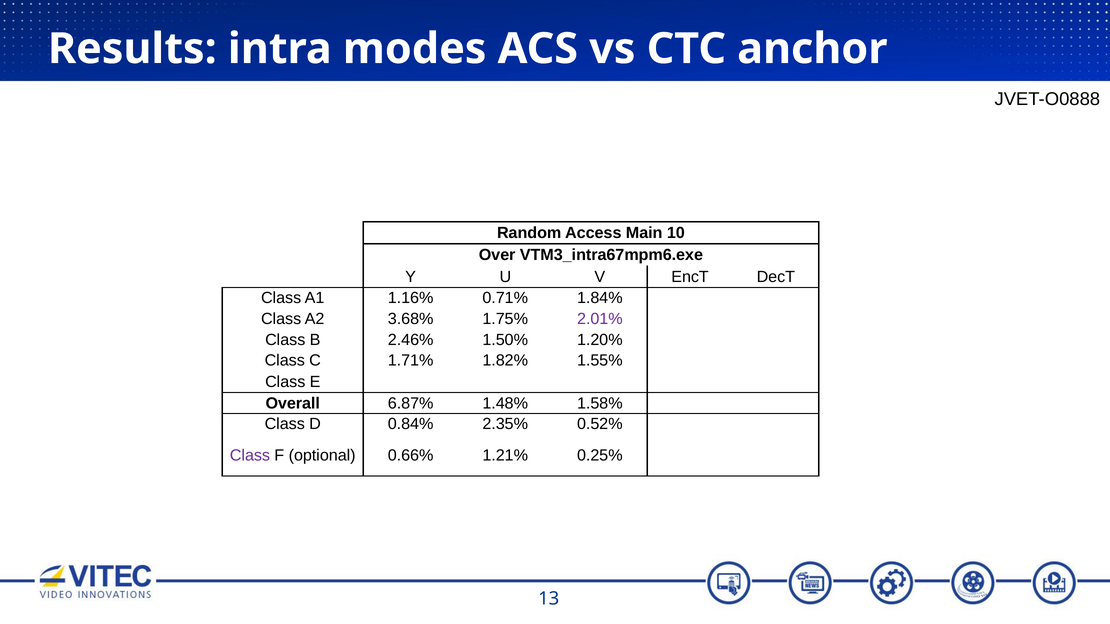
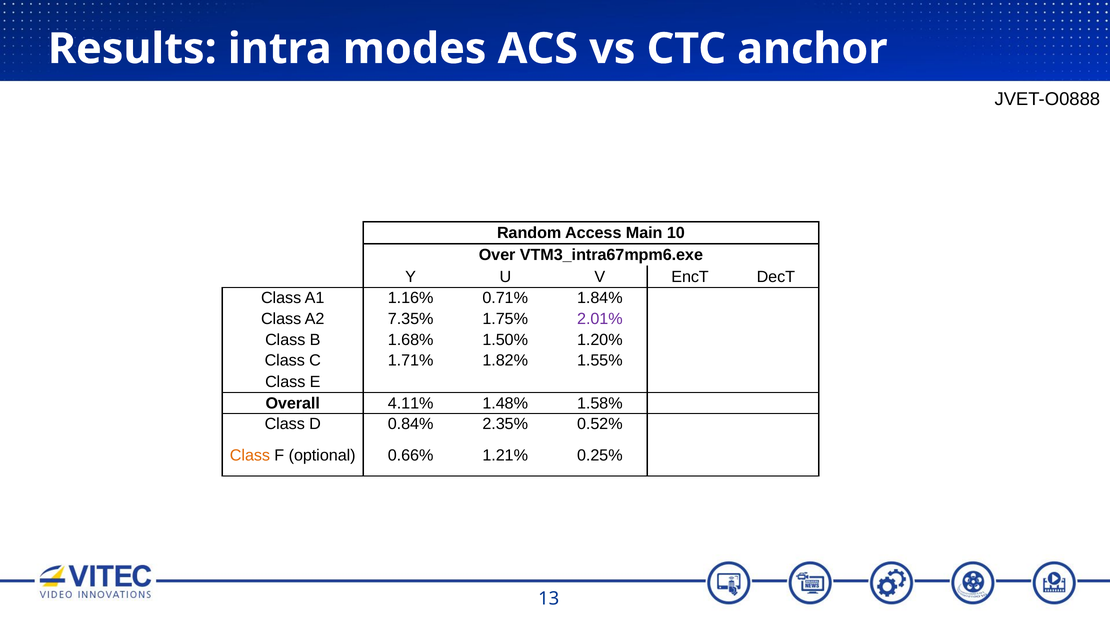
3.68%: 3.68% -> 7.35% (411, 319)
2.46%: 2.46% -> 1.68% (411, 340)
6.87%: 6.87% -> 4.11% (411, 404)
Class colour: purple -> orange (250, 456)
